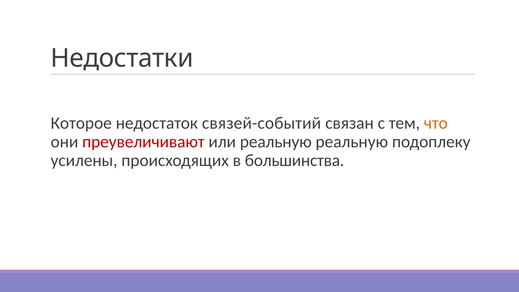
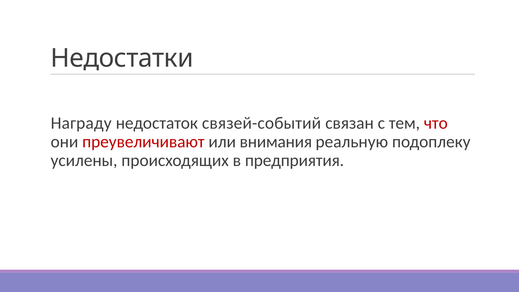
Которое: Которое -> Награду (81, 123)
что colour: orange -> red (436, 123)
или реальную: реальную -> внимания (276, 142)
большинства: большинства -> предприятия (295, 161)
